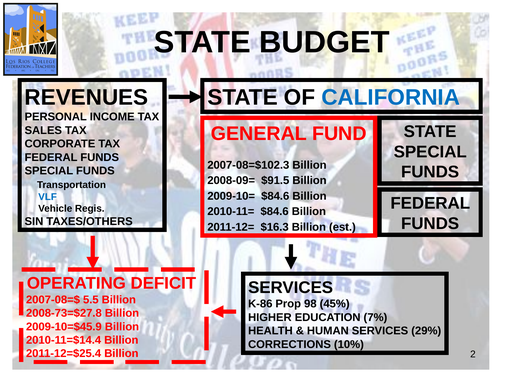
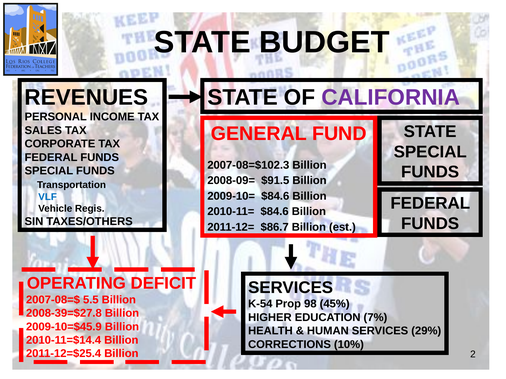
CALIFORNIA colour: blue -> purple (391, 98)
$16.3: $16.3 -> $86.7 (275, 227)
K-86: K-86 -> K-54 (260, 304)
2008-73=$27.8: 2008-73=$27.8 -> 2008-39=$27.8 (64, 314)
